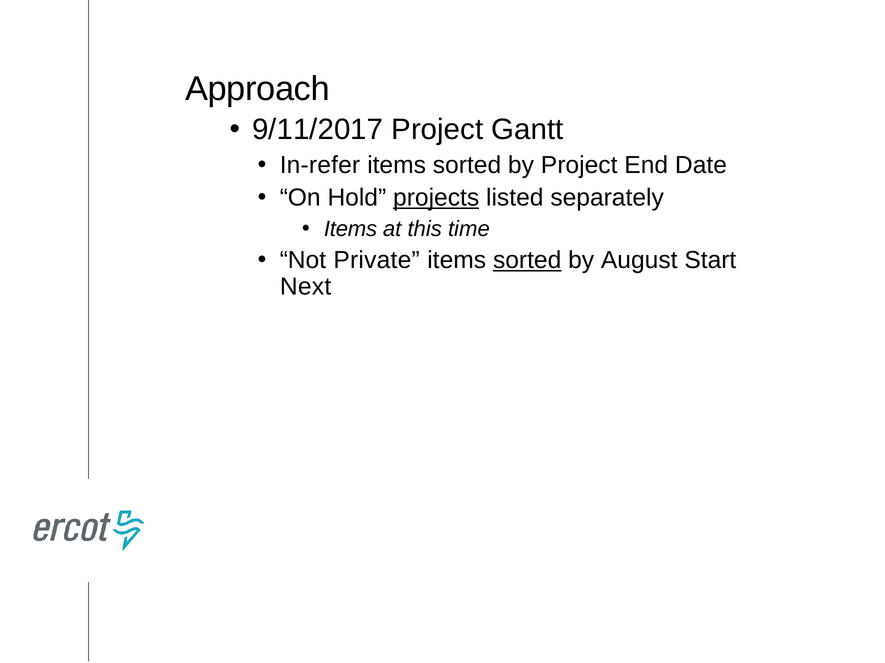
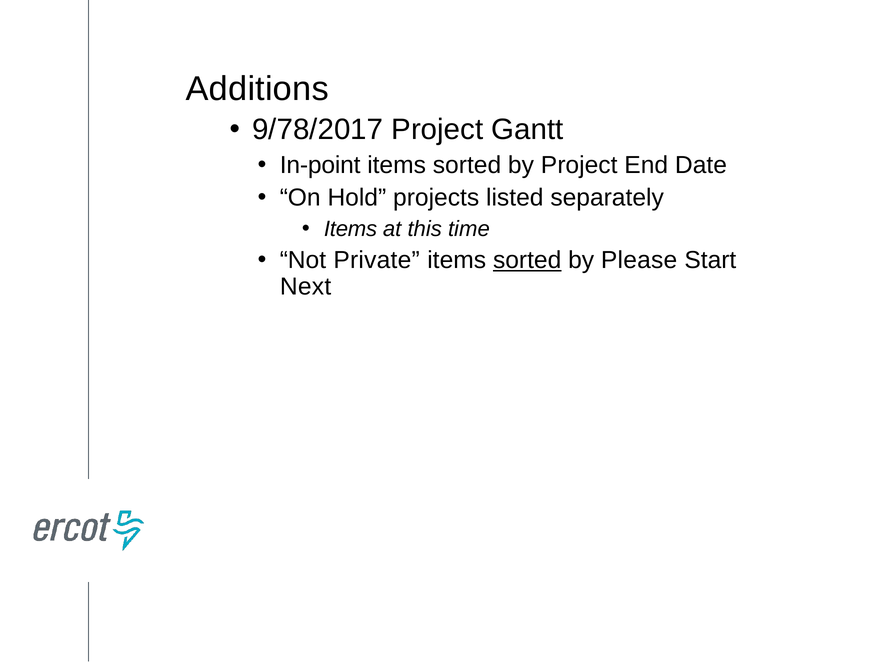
Approach: Approach -> Additions (257, 89)
9/11/2017: 9/11/2017 -> 9/78/2017 (318, 130)
In-refer: In-refer -> In-point (320, 165)
projects underline: present -> none (436, 198)
August: August -> Please (639, 261)
